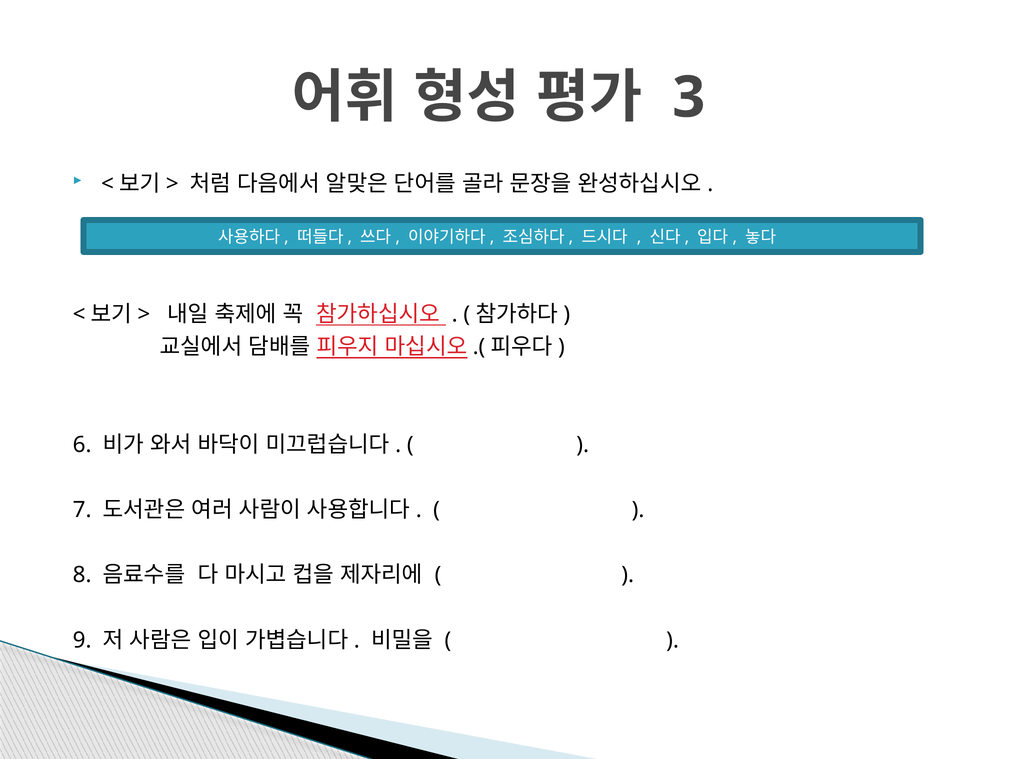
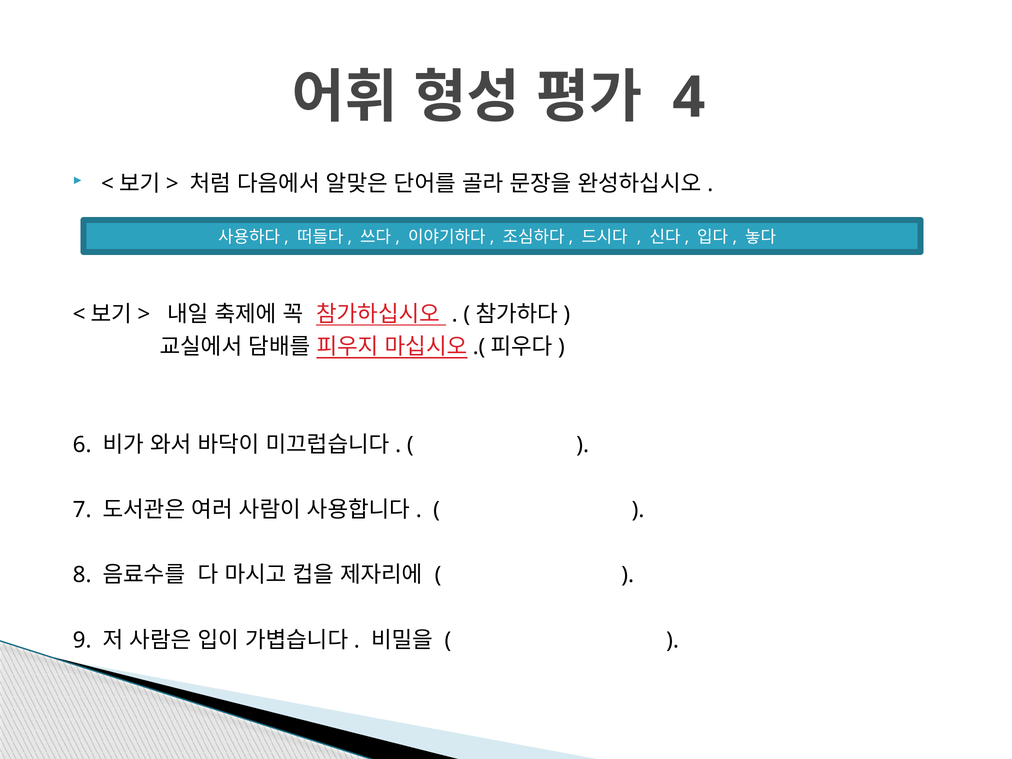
3: 3 -> 4 (689, 98)
